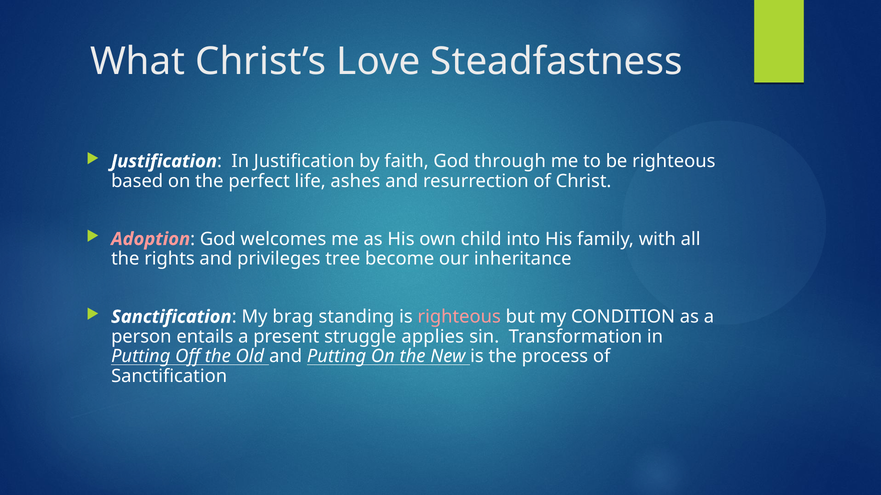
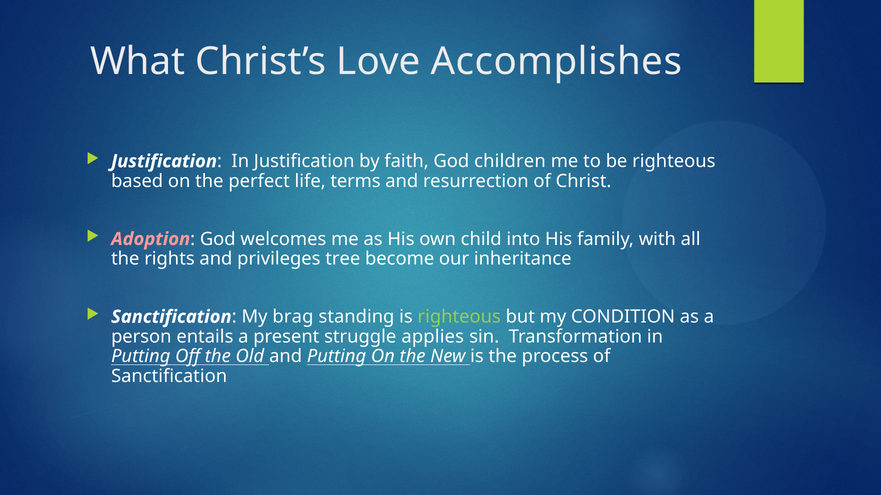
Steadfastness: Steadfastness -> Accomplishes (556, 62)
through: through -> children (510, 161)
ashes: ashes -> terms (356, 181)
righteous colour: pink -> light green (459, 317)
